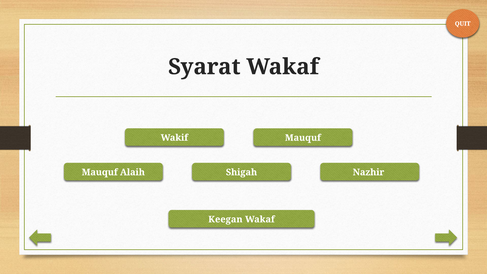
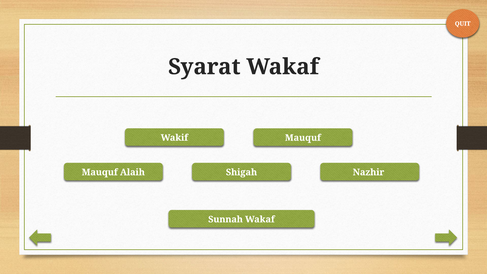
Keegan: Keegan -> Sunnah (226, 219)
